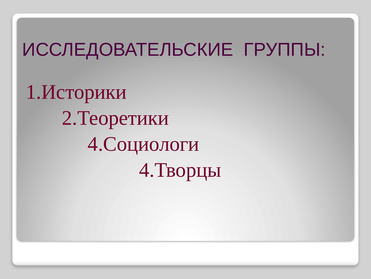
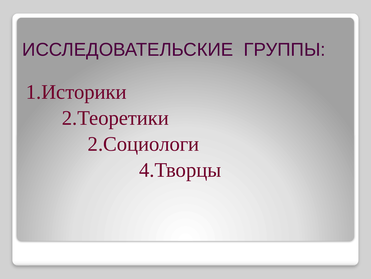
4.Социологи: 4.Социологи -> 2.Социологи (143, 144)
